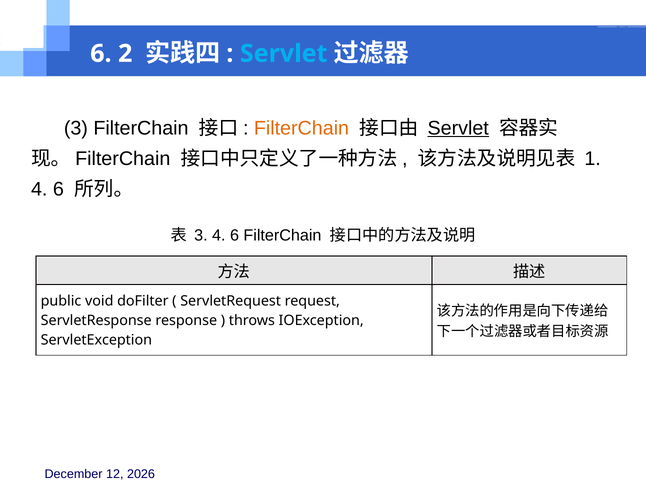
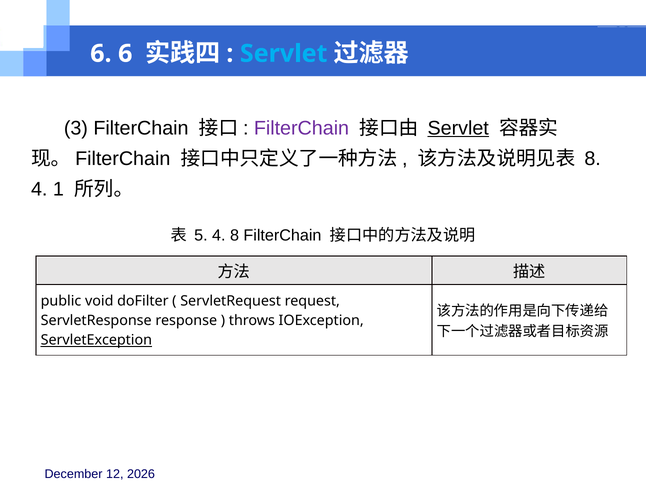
6 2: 2 -> 6 (125, 54)
FilterChain colour: orange -> purple (302, 128)
1: 1 -> 8 (593, 159)
6: 6 -> 1 (58, 190)
3: 3 -> 5 (201, 236)
6: 6 -> 8 (235, 236)
ServletException underline: none -> present (96, 341)
